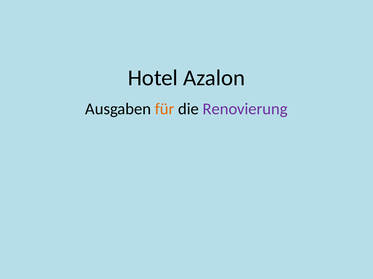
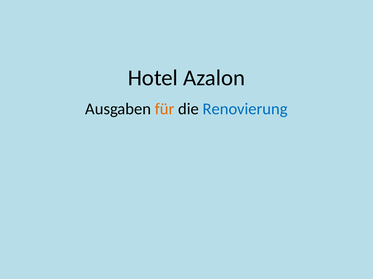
Renovierung colour: purple -> blue (245, 109)
